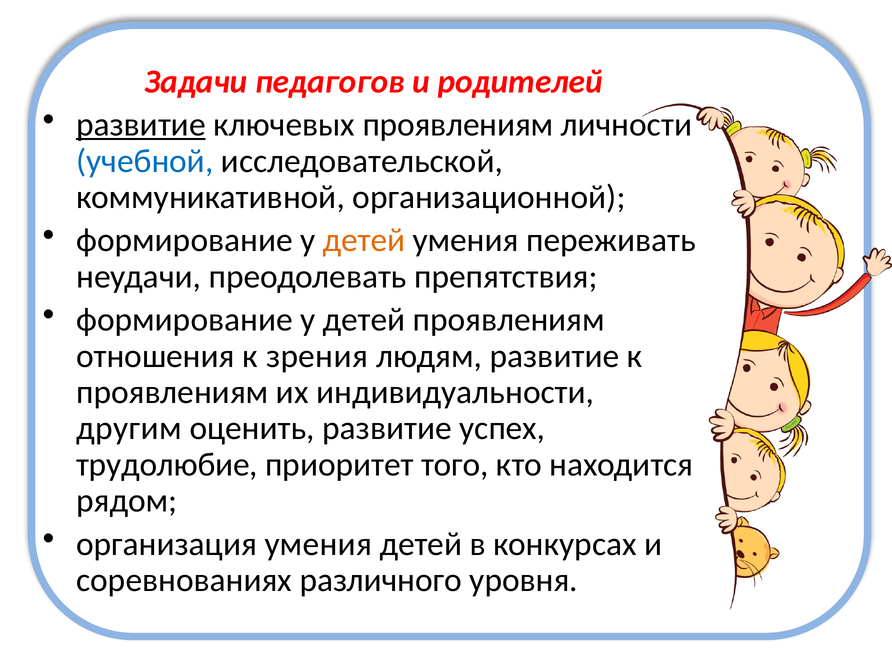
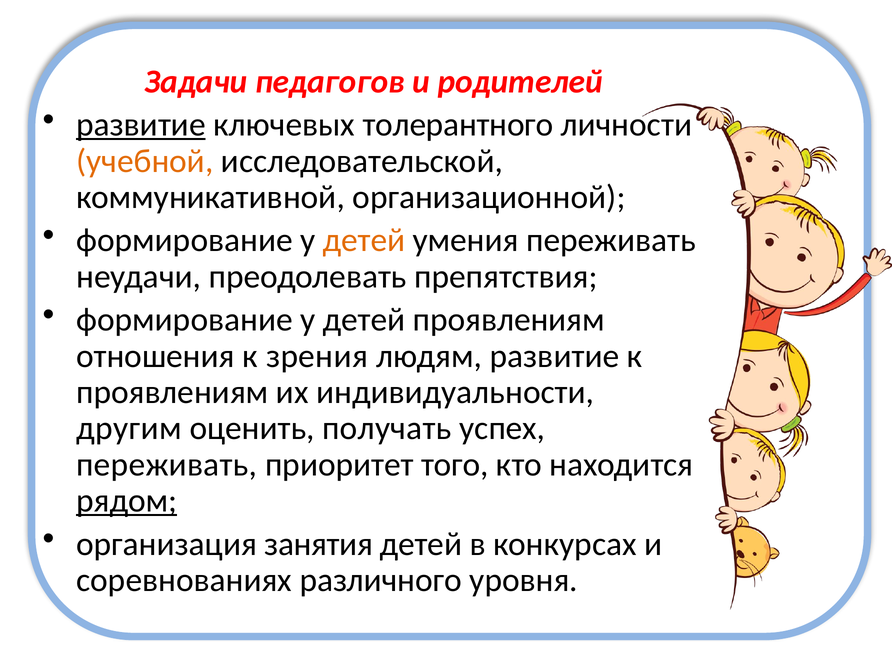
ключевых проявлениям: проявлениям -> толерантного (458, 125)
учебной colour: blue -> orange (145, 161)
оценить развитие: развитие -> получать (387, 428)
трудолюбие: трудолюбие -> переживать (167, 465)
рядом underline: none -> present (127, 501)
организация умения: умения -> занятия (319, 544)
